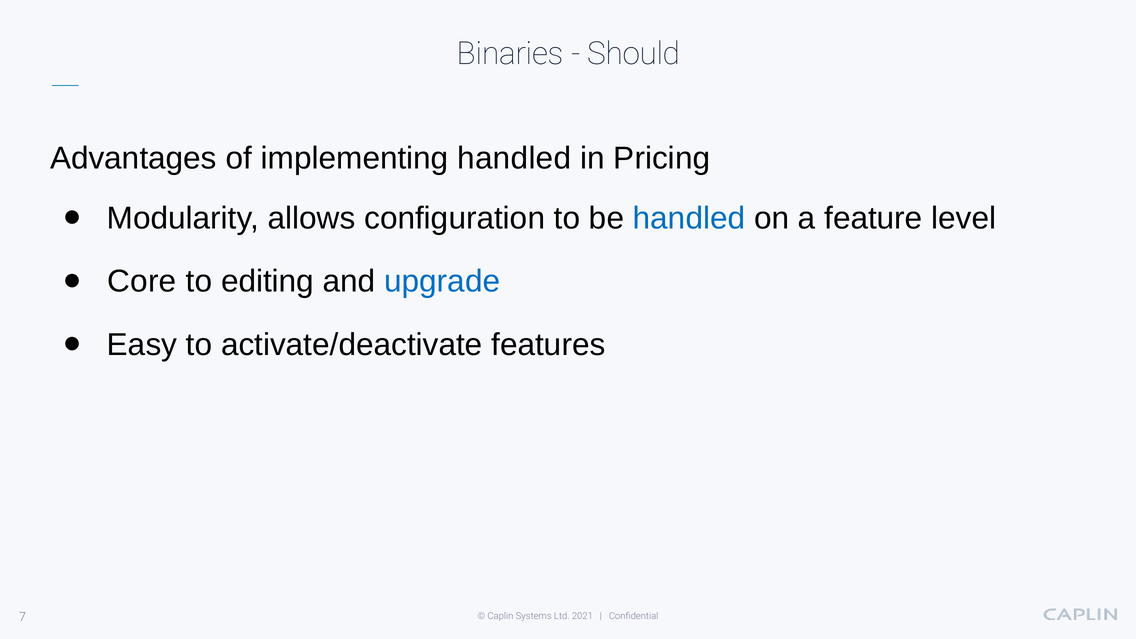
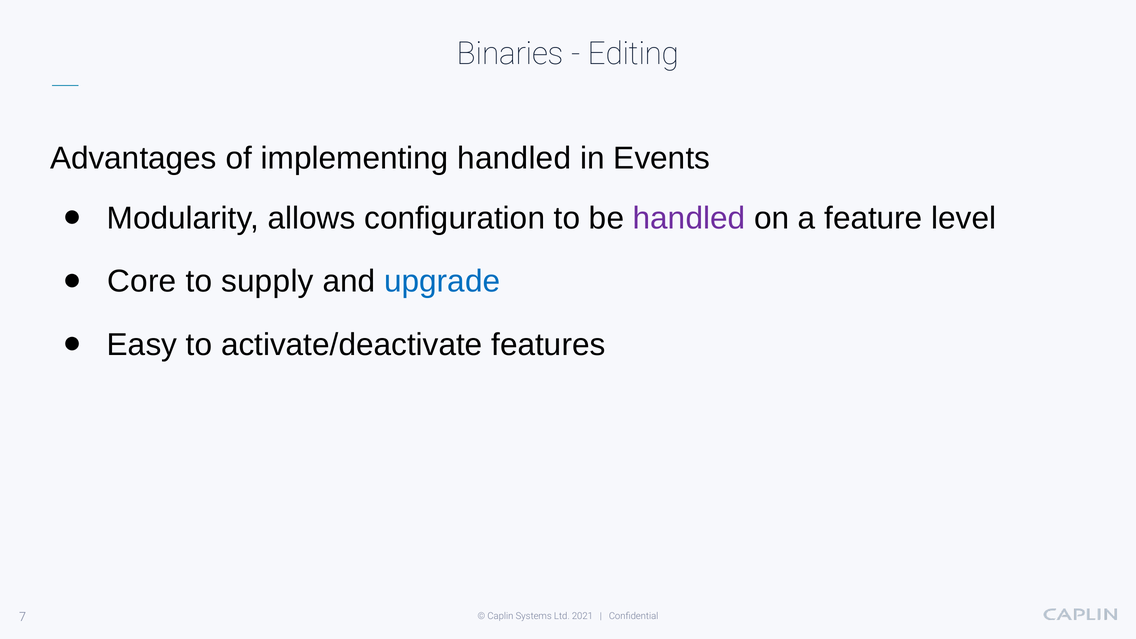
Should: Should -> Editing (634, 54)
Pricing: Pricing -> Events (662, 158)
handled colour: blue -> purple (689, 218)
editing: editing -> supply (267, 282)
